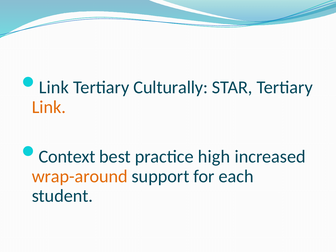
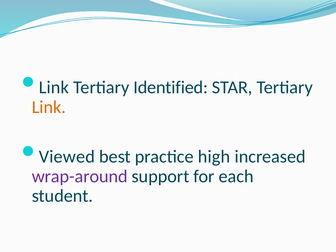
Culturally: Culturally -> Identified (171, 87)
Context: Context -> Viewed (67, 157)
wrap-around colour: orange -> purple (80, 176)
